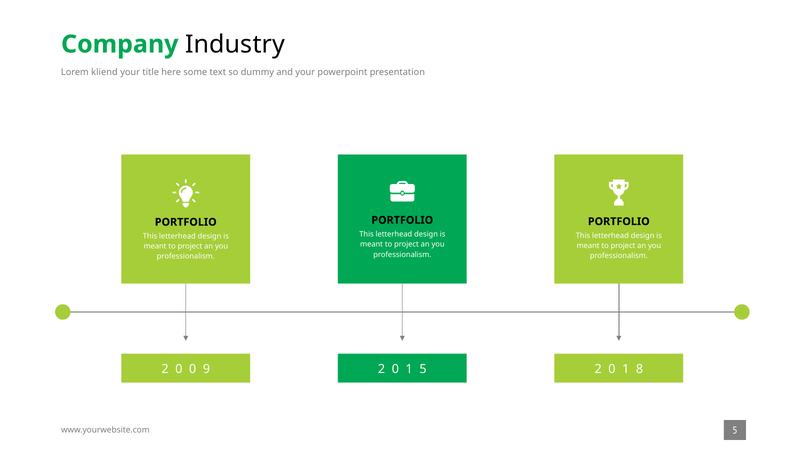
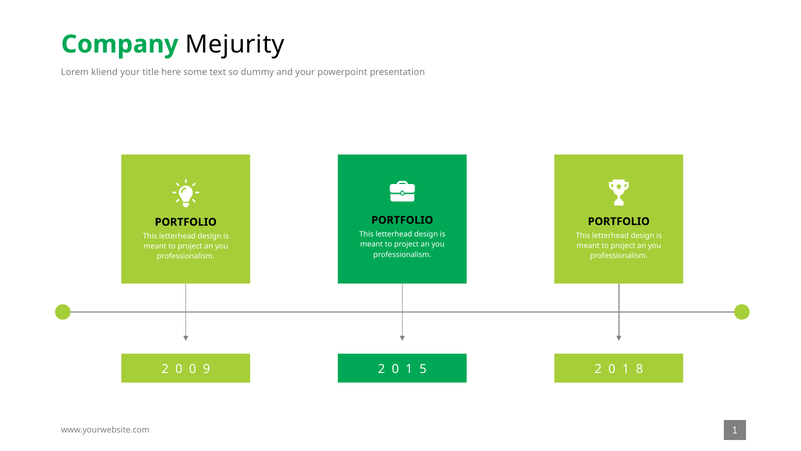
Industry: Industry -> Mejurity (235, 44)
www.yourwebsite.com 5: 5 -> 1 (735, 430)
